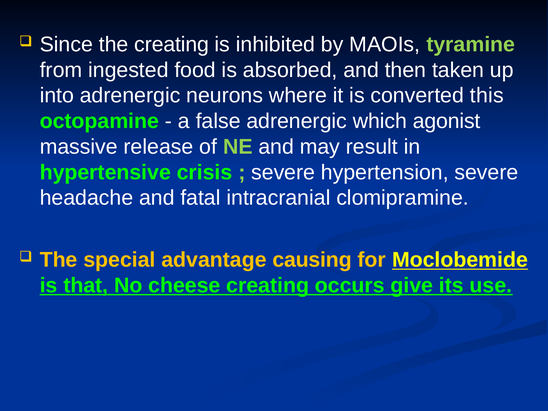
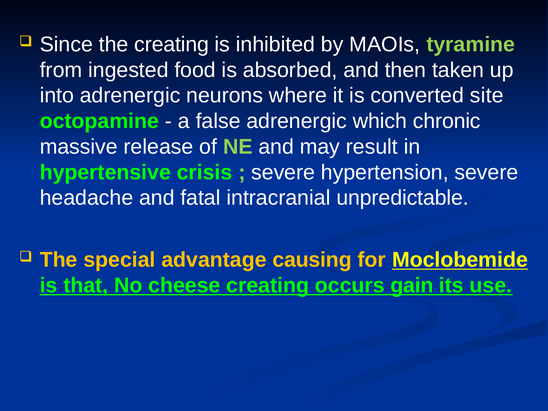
this: this -> site (487, 96)
agonist: agonist -> chronic (447, 121)
clomipramine: clomipramine -> unpredictable (403, 198)
give: give -> gain (412, 285)
